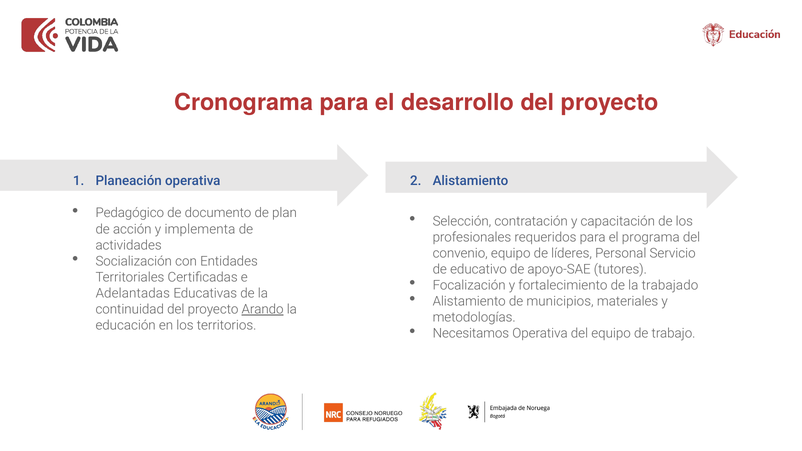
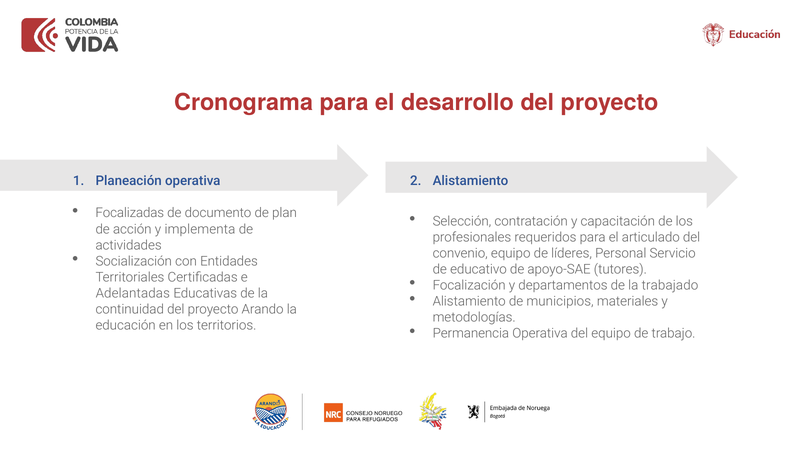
Pedagógico: Pedagógico -> Focalizadas (130, 213)
programa: programa -> articulado (651, 237)
fortalecimiento: fortalecimiento -> departamentos (563, 285)
Arando underline: present -> none (263, 309)
Necesitamos: Necesitamos -> Permanencia (471, 333)
